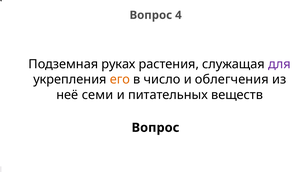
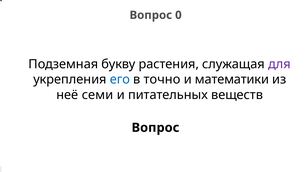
4: 4 -> 0 (178, 15)
руках: руках -> букву (118, 64)
его colour: orange -> blue (120, 80)
число: число -> точно (162, 80)
облегчения: облегчения -> математики (232, 80)
